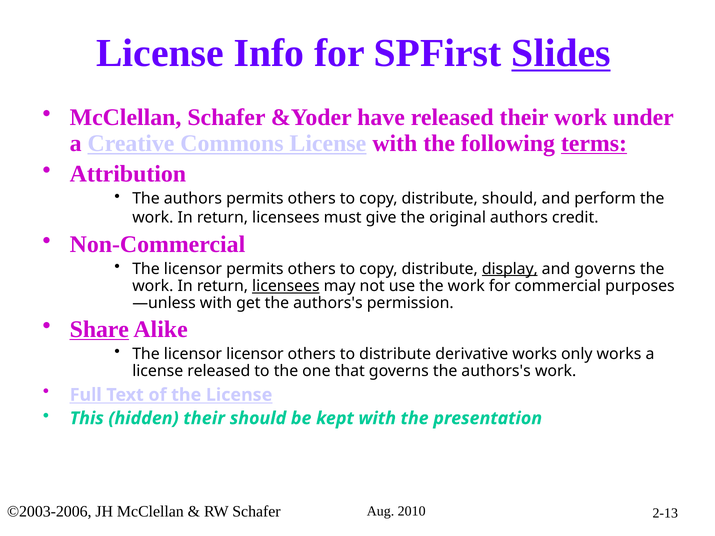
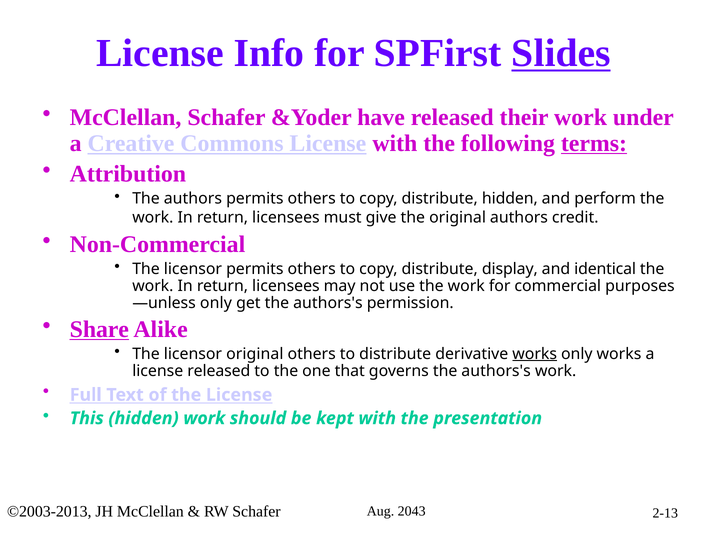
distribute should: should -> hidden (510, 199)
display underline: present -> none (510, 269)
and governs: governs -> identical (605, 269)
licensees underline: present -> none (286, 286)
with: with -> only (216, 303)
licensor licensor: licensor -> original (255, 354)
works underline: none -> present (535, 354)
hidden their: their -> work (204, 418)
©2003-2006: ©2003-2006 -> ©2003-2013 (49, 512)
2010: 2010 -> 2043 (412, 511)
